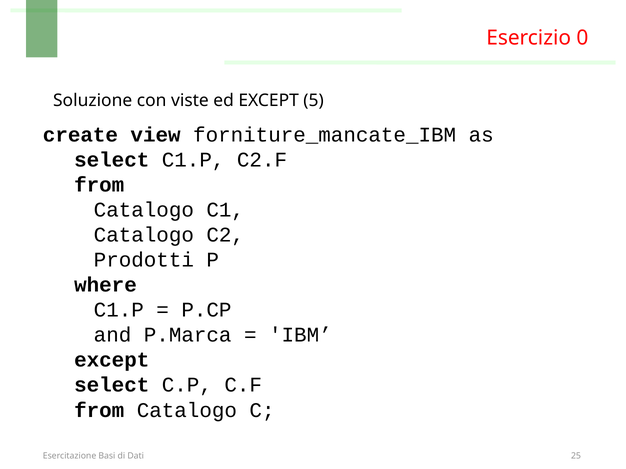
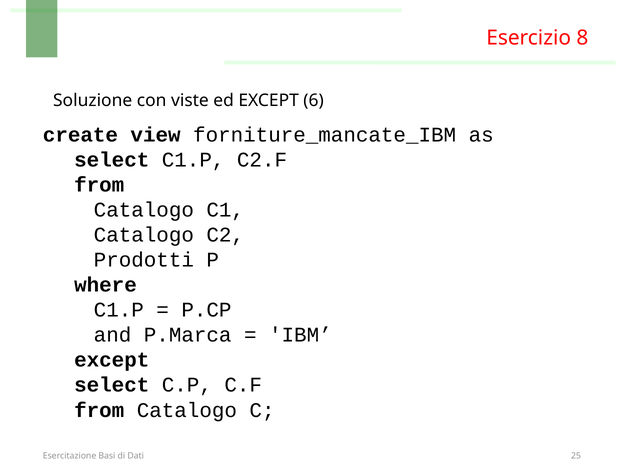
0: 0 -> 8 (582, 38)
5: 5 -> 6 (314, 101)
